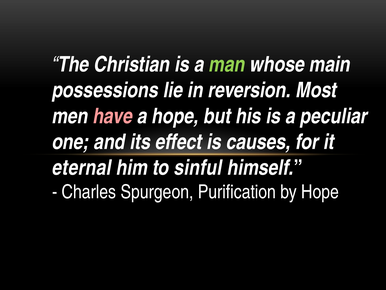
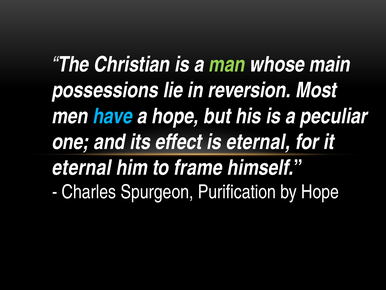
have colour: pink -> light blue (113, 116)
is causes: causes -> eternal (258, 142)
sinful: sinful -> frame (198, 167)
